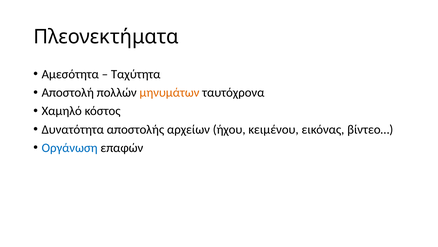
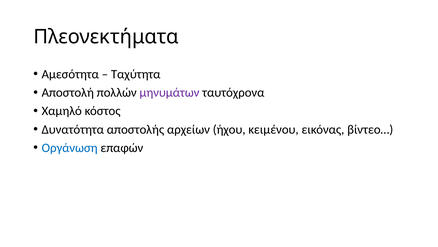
μηνυμάτων colour: orange -> purple (169, 92)
